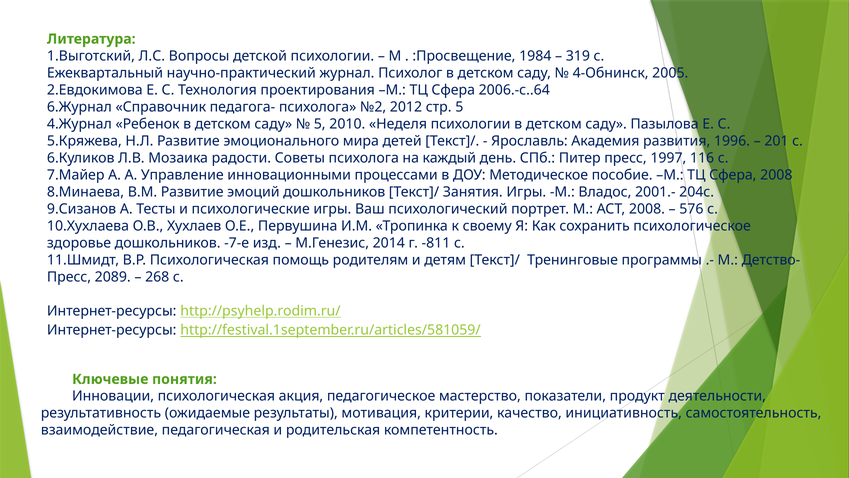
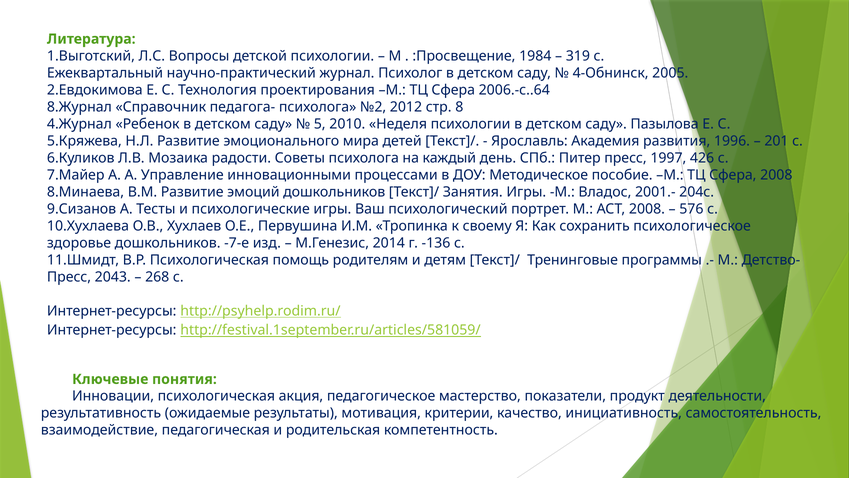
6.Журнал: 6.Журнал -> 8.Журнал (79, 107)
стр 5: 5 -> 8 (459, 107)
116: 116 -> 426 (702, 158)
-811: -811 -> -136 (436, 243)
2089: 2089 -> 2043 (113, 277)
